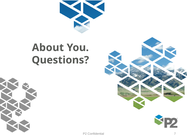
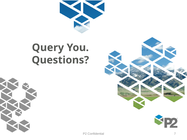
About: About -> Query (48, 48)
